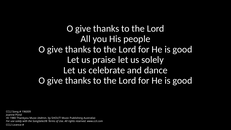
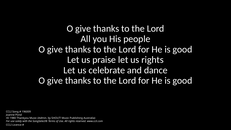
us solely: solely -> rights (153, 60)
